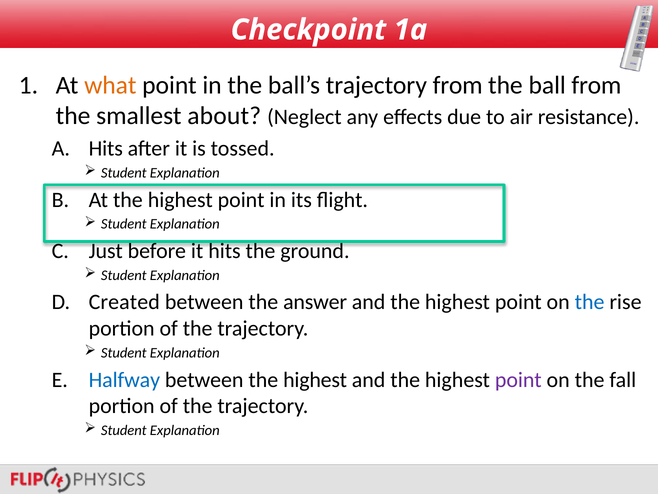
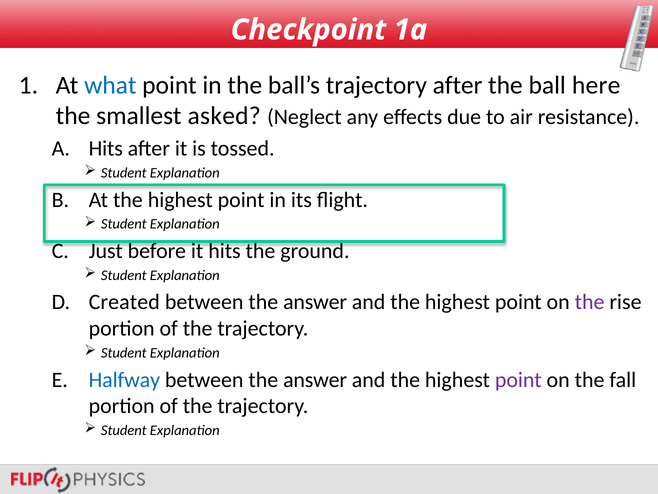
what colour: orange -> blue (110, 85)
trajectory from: from -> after (458, 85)
ball from: from -> here (596, 85)
about: about -> asked (224, 116)
the colour: blue -> purple (590, 302)
highest: highest -> answer (315, 379)
